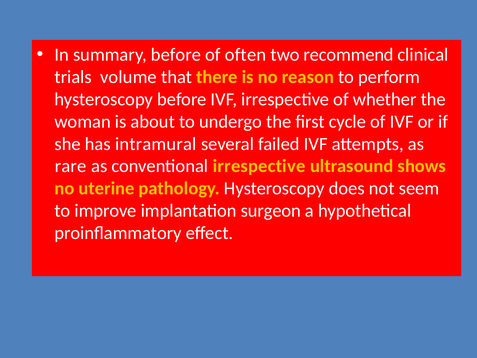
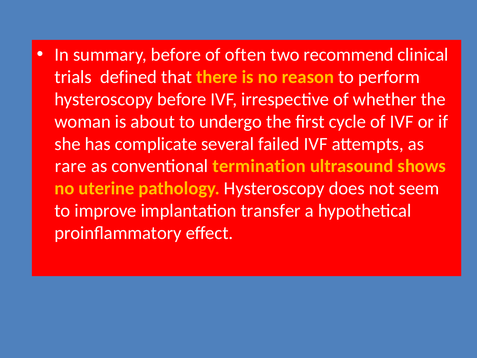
volume: volume -> defined (129, 77)
intramural: intramural -> complicate (156, 144)
conventional irrespective: irrespective -> termination (259, 166)
surgeon: surgeon -> transfer (271, 211)
